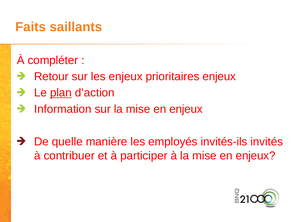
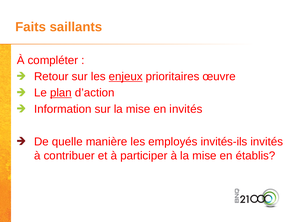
enjeux underline: none -> present (126, 77)
prioritaires enjeux: enjeux -> œuvre (219, 77)
enjeux: enjeux -> invités (186, 109)
enjeux: enjeux -> établis (256, 156)
